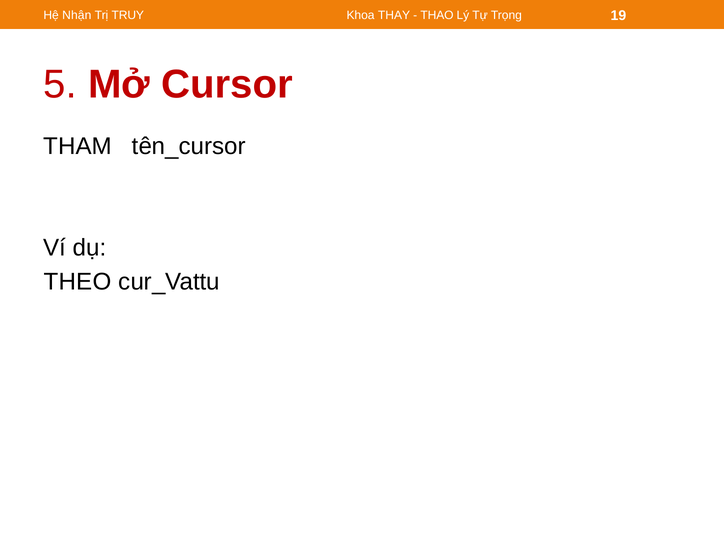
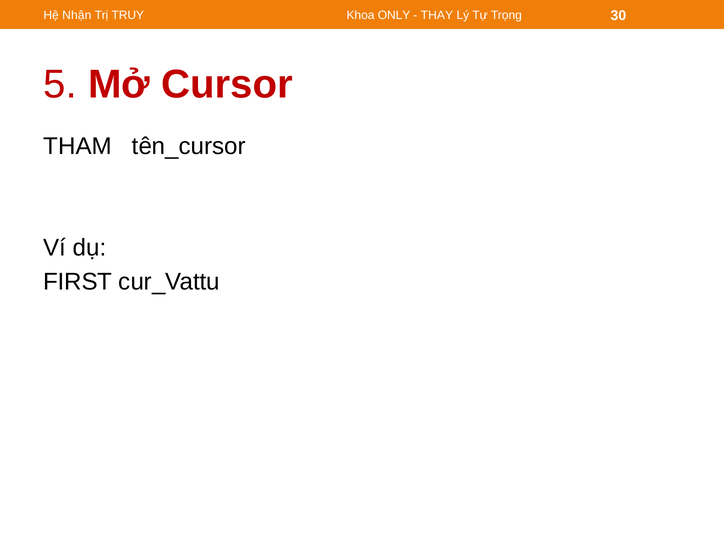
THAY: THAY -> ONLY (394, 15)
THAO: THAO -> THAY (437, 15)
19: 19 -> 30 (618, 15)
THEO: THEO -> FIRST (78, 282)
